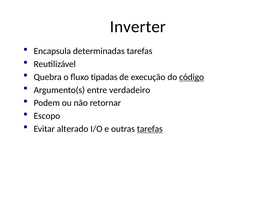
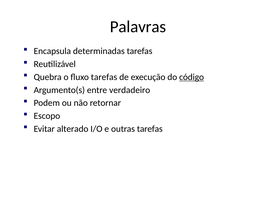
Inverter: Inverter -> Palavras (138, 27)
fluxo tipadas: tipadas -> tarefas (104, 77)
tarefas underline: present -> none (150, 129)
